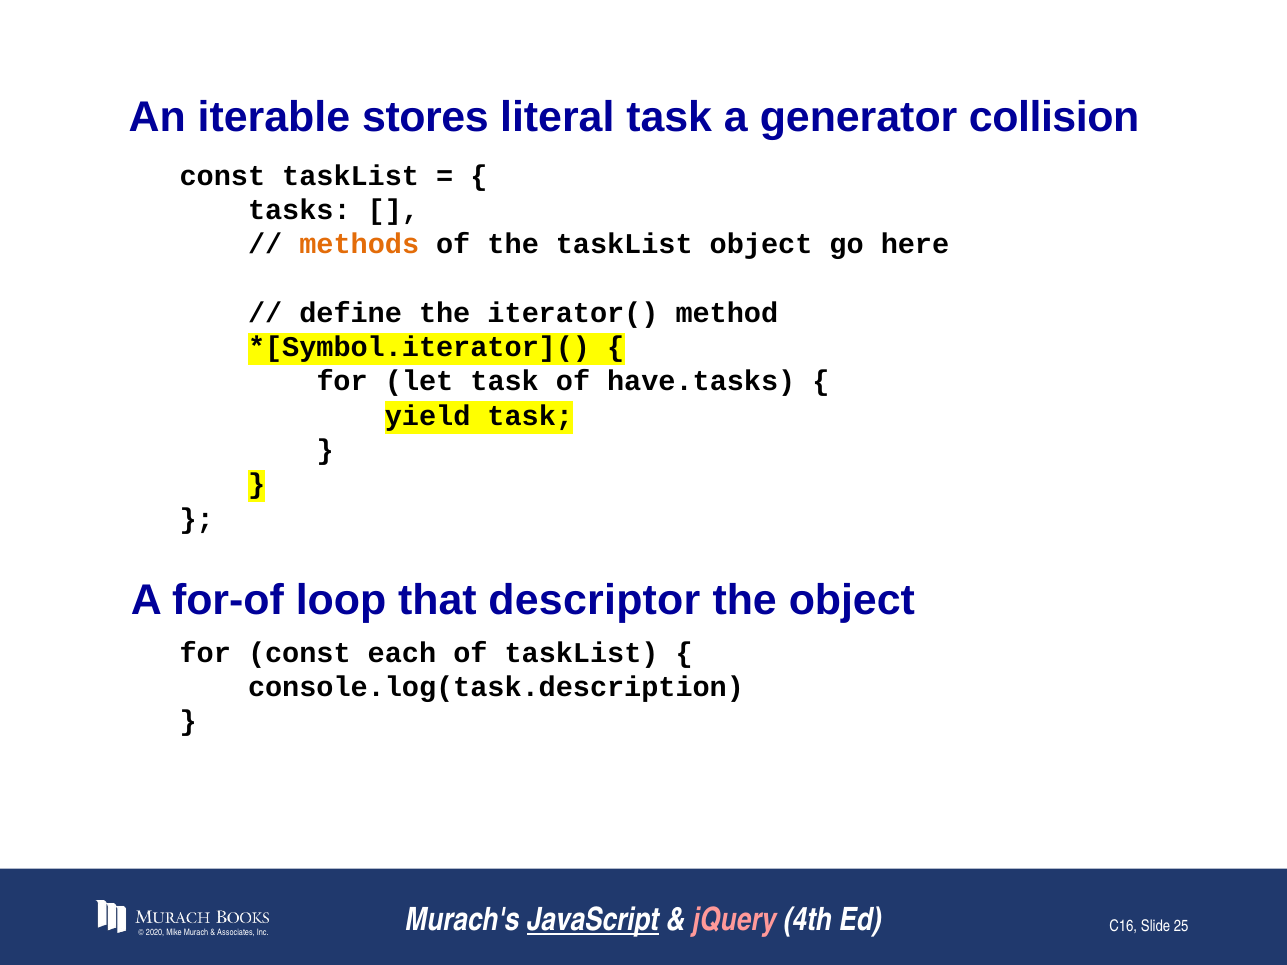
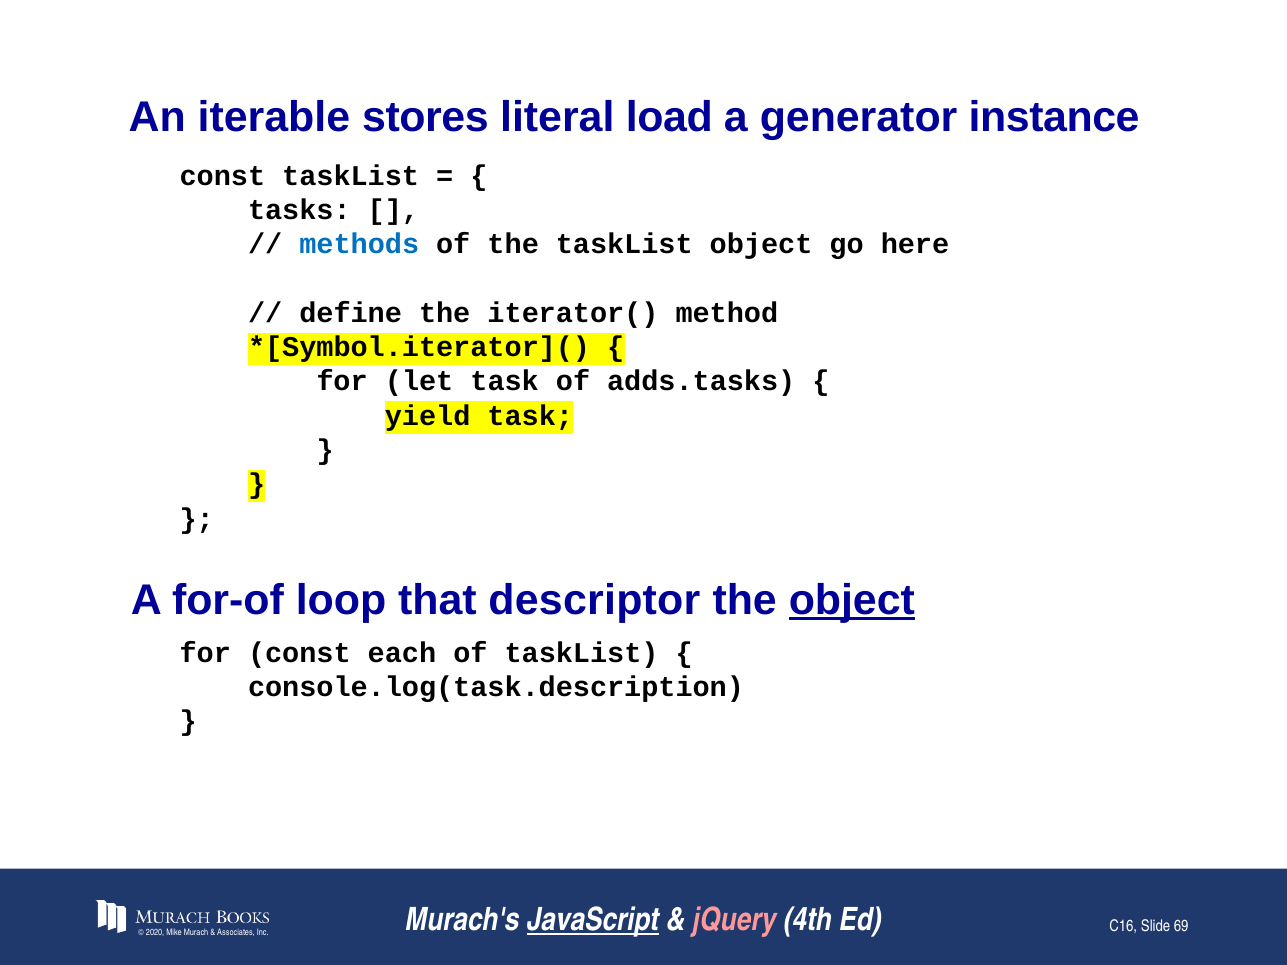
literal task: task -> load (669, 117)
collision: collision -> instance (1054, 117)
methods colour: orange -> blue (359, 244)
have.tasks: have.tasks -> adds.tasks (701, 382)
object underline: none -> present (852, 600)
25: 25 -> 69 (1181, 926)
